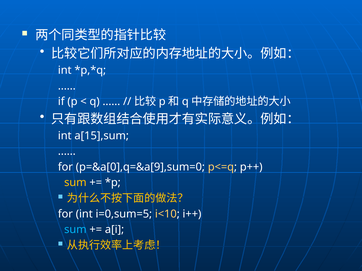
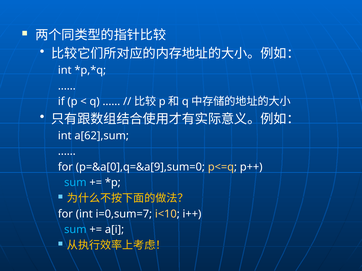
a[15],sum: a[15],sum -> a[62],sum (102, 136)
sum colour: yellow -> light blue (75, 183)
i=0,sum=5: i=0,sum=5 -> i=0,sum=7 (124, 214)
